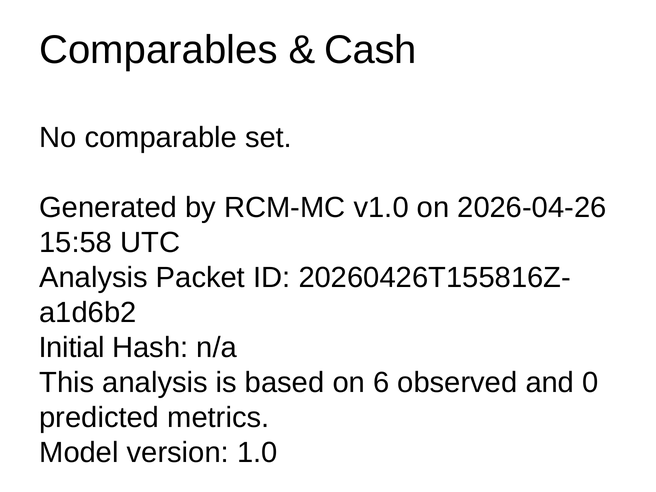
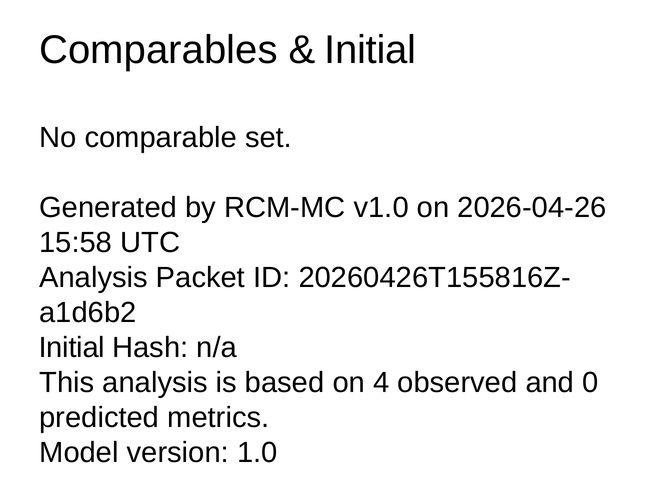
Cash: Cash -> Initial (370, 50)
6: 6 -> 4 (381, 383)
